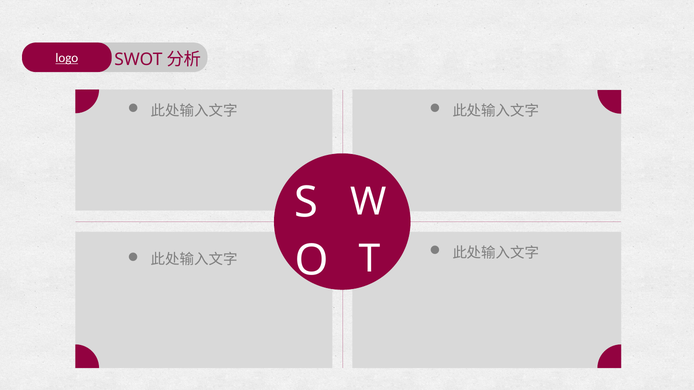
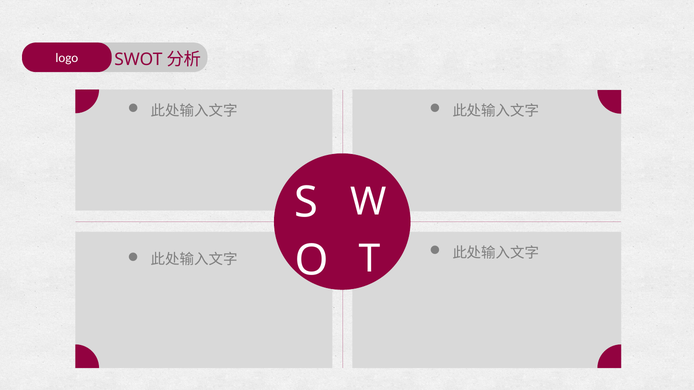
logo underline: present -> none (67, 58)
